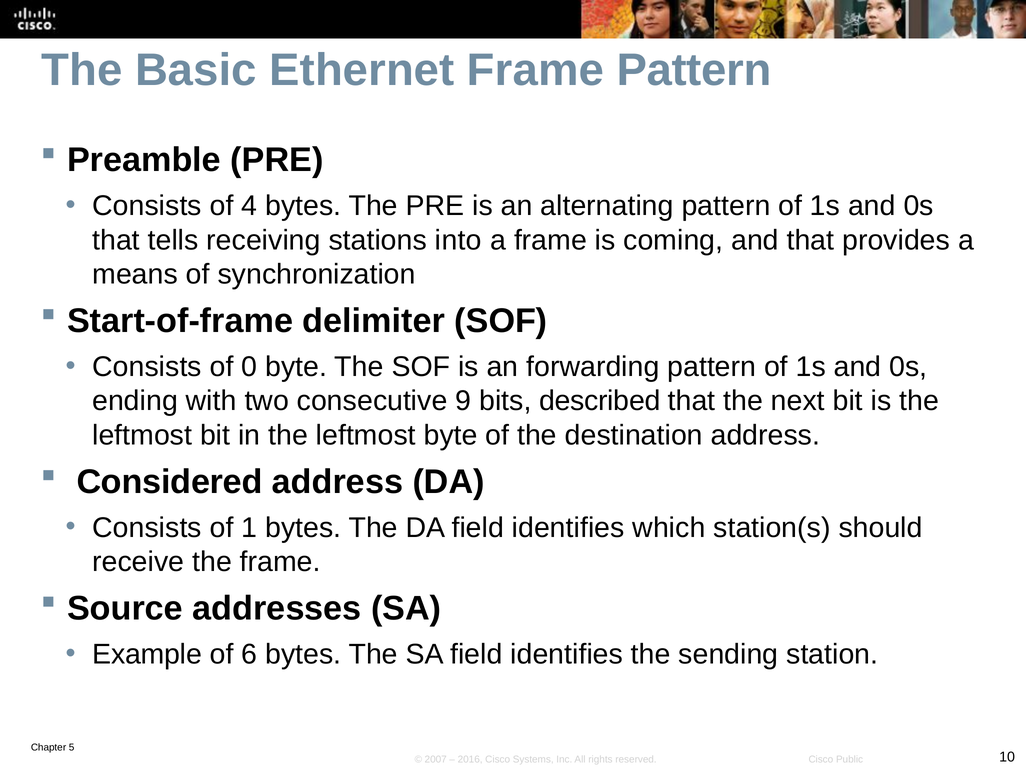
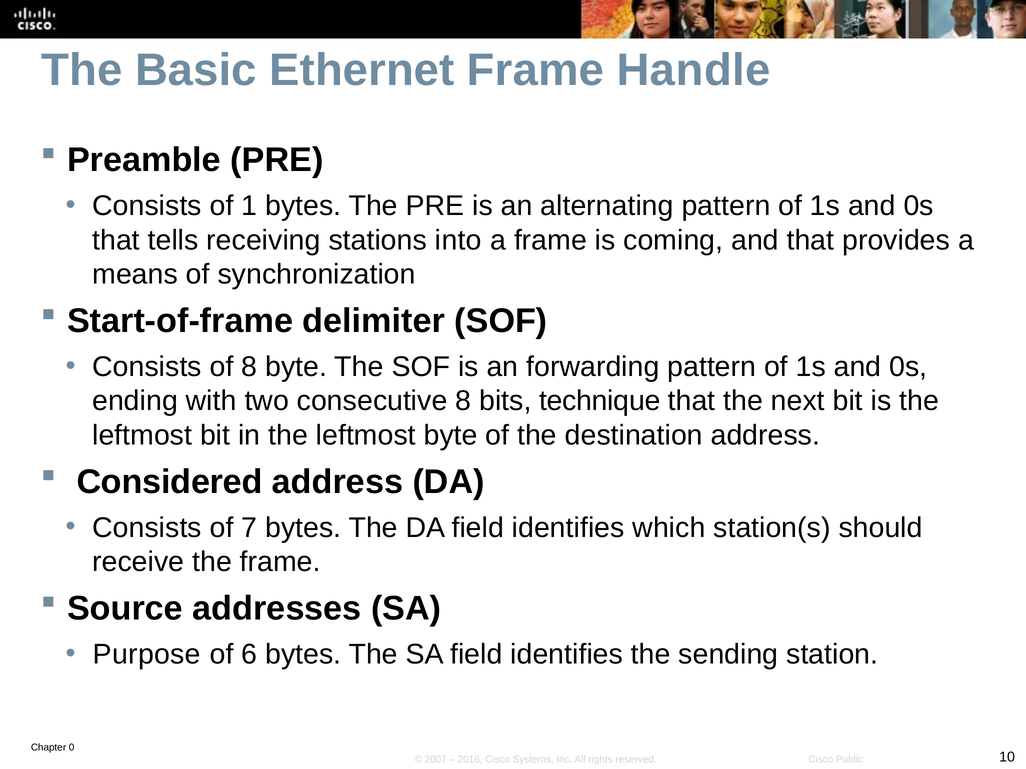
Frame Pattern: Pattern -> Handle (694, 70)
4: 4 -> 1 (249, 206)
of 0: 0 -> 8 (249, 367)
consecutive 9: 9 -> 8 (463, 401)
described: described -> technique (600, 401)
1: 1 -> 7 (249, 528)
Example: Example -> Purpose (147, 655)
5: 5 -> 0 (72, 748)
